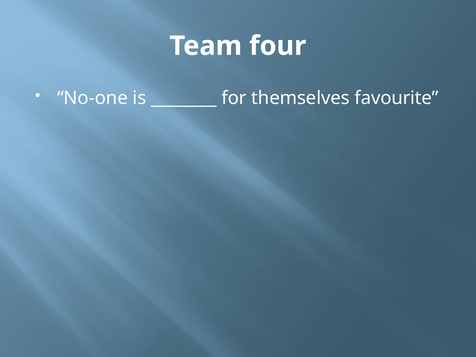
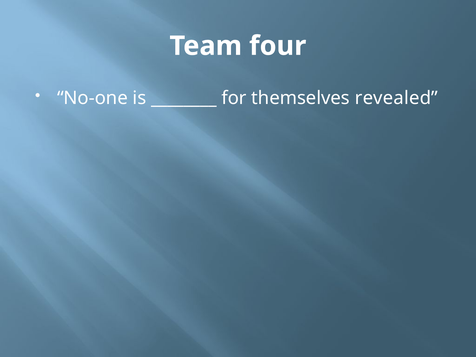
favourite: favourite -> revealed (396, 98)
